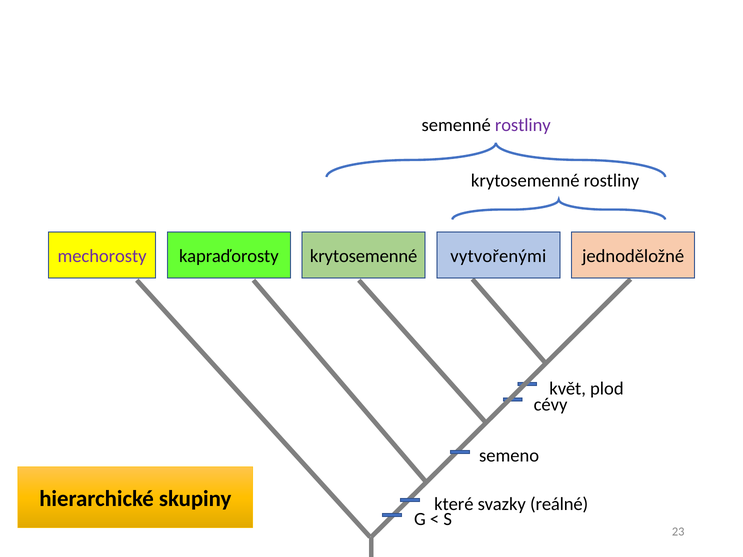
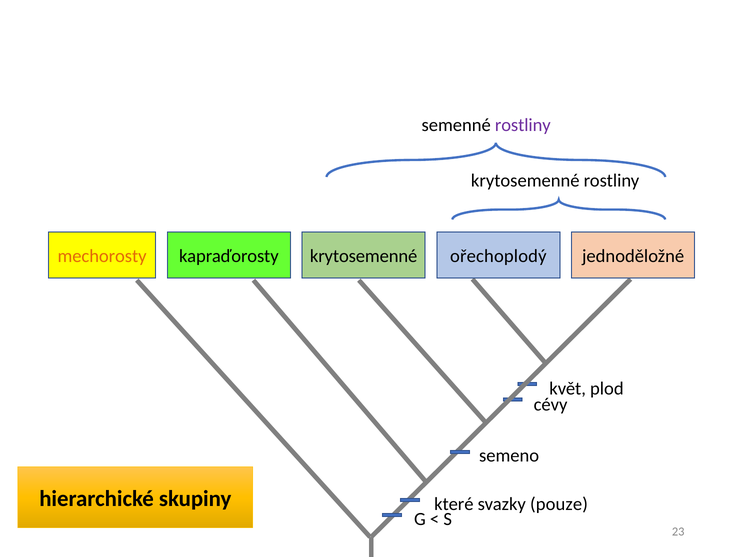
mechorosty colour: purple -> orange (102, 256)
vytvořenými: vytvořenými -> ořechoplodý (498, 256)
reálné: reálné -> pouze (559, 505)
